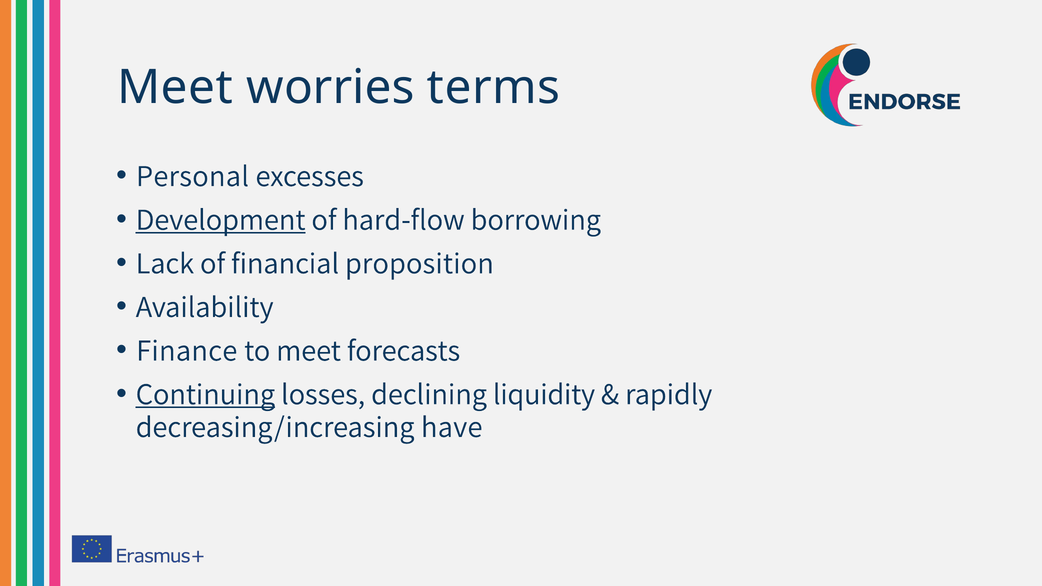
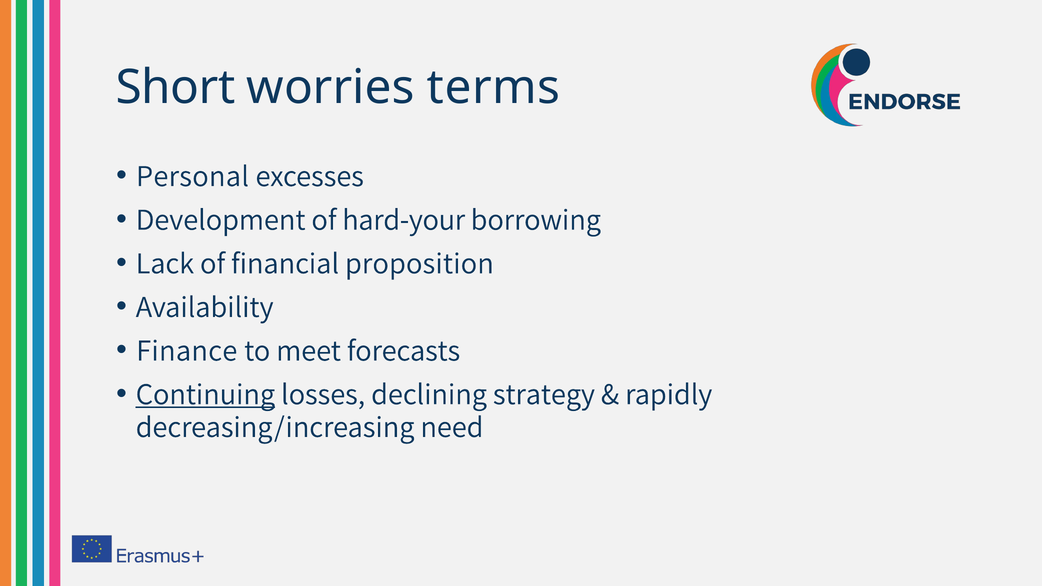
Meet: Meet -> Short (175, 88)
Development underline: present -> none (221, 220)
hard-flow: hard-flow -> hard-your (404, 220)
liquidity: liquidity -> strategy (544, 394)
have: have -> need (452, 427)
